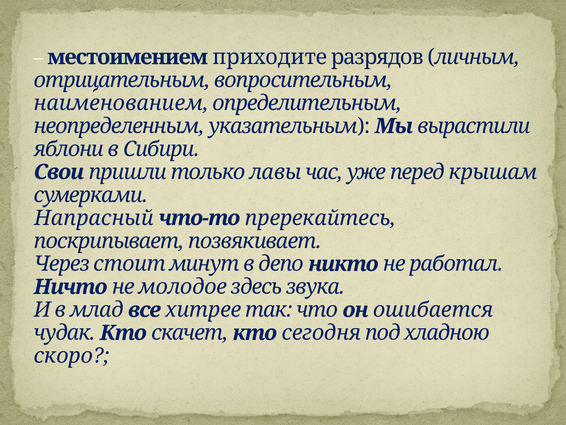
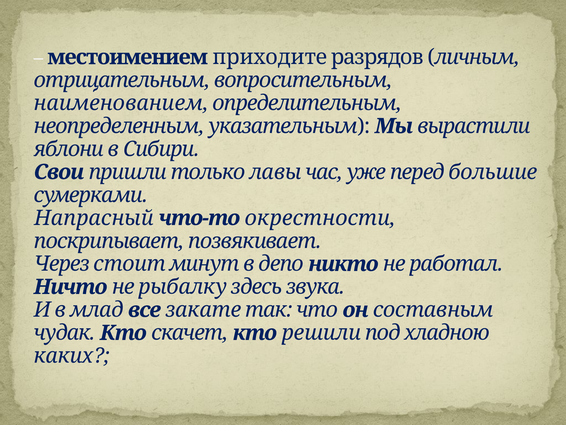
крышам: крышам -> большие (493, 172)
пререкайтесь: пререкайтесь -> окрестности (320, 218)
молодое: молодое -> рыбалку (183, 287)
хитрее: хитрее -> закате (203, 310)
ошибается: ошибается -> составным (433, 310)
сегодня: сегодня -> решили (321, 333)
скоро: скоро -> каких (72, 355)
